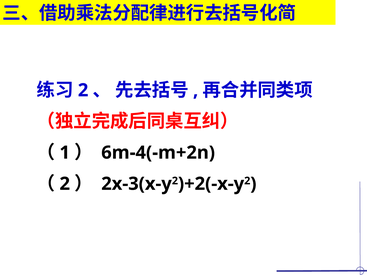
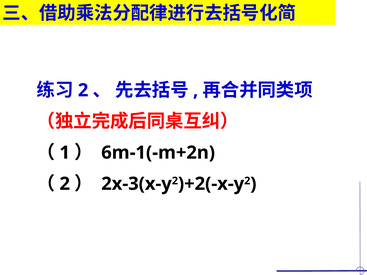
6m-4(-m+2n: 6m-4(-m+2n -> 6m-1(-m+2n (158, 153)
